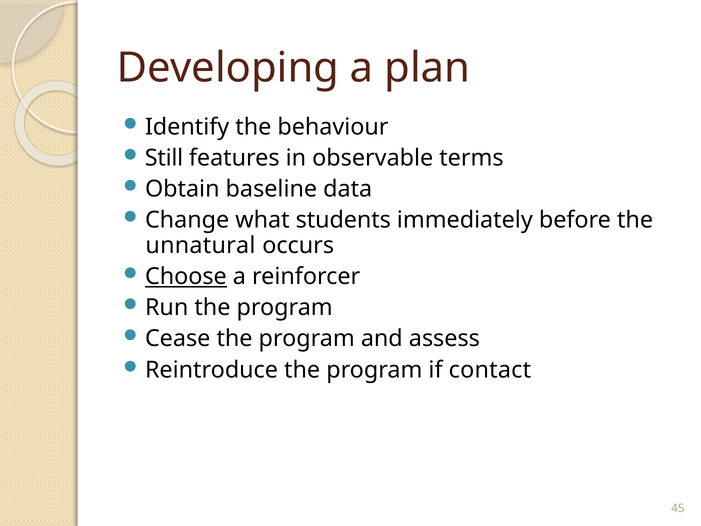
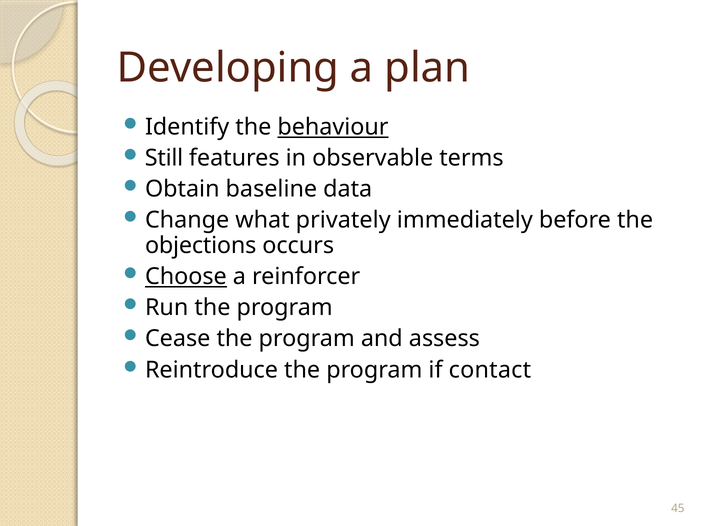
behaviour underline: none -> present (333, 127)
students: students -> privately (343, 220)
unnatural: unnatural -> objections (201, 245)
